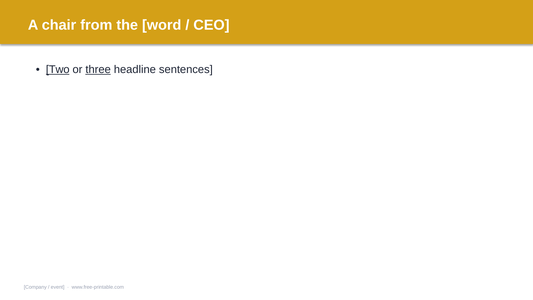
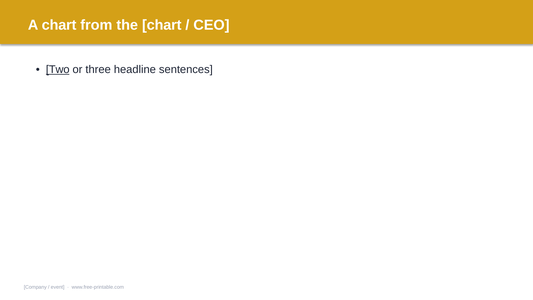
A chair: chair -> chart (59, 25)
the word: word -> chart (162, 25)
three underline: present -> none (98, 69)
